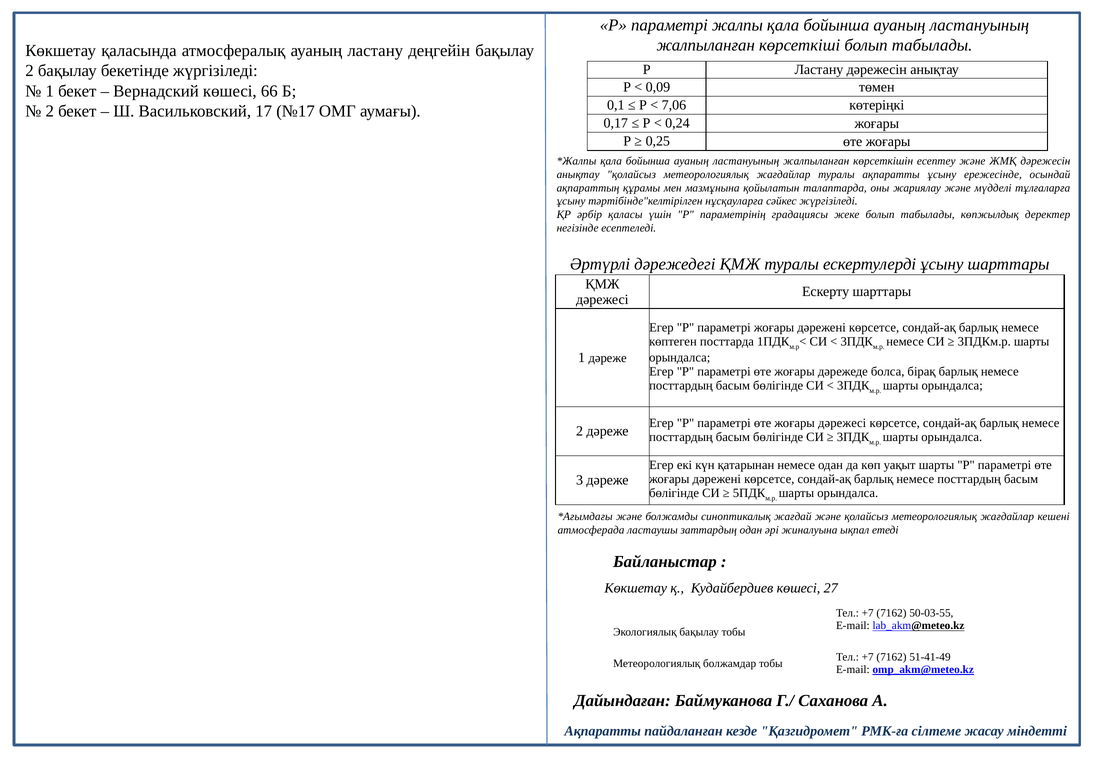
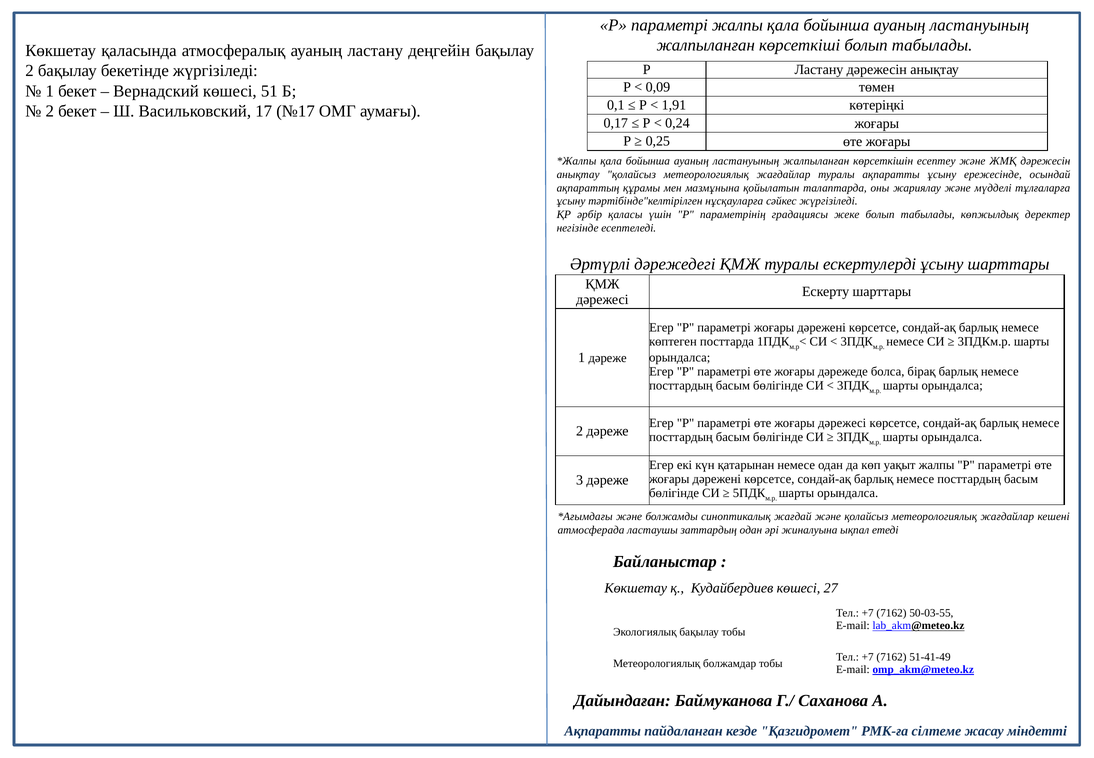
66: 66 -> 51 (269, 91)
7,06: 7,06 -> 1,91 (674, 105)
уақыт шарты: шарты -> жалпы (937, 465)
